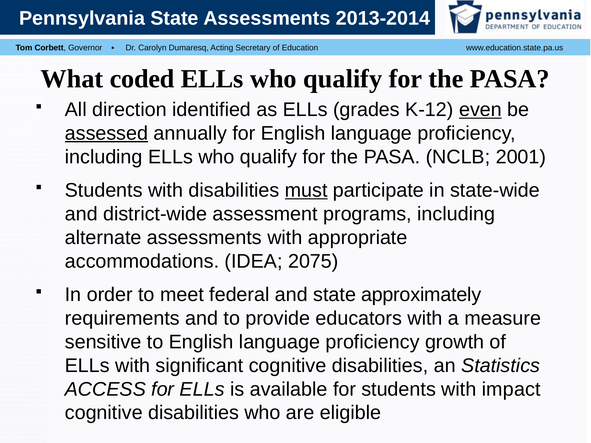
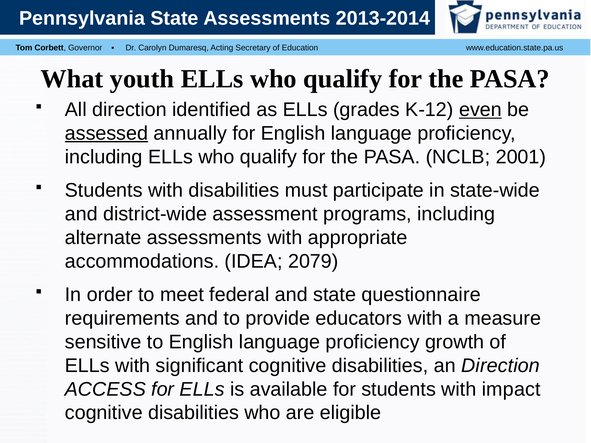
coded: coded -> youth (142, 79)
must underline: present -> none (306, 190)
2075: 2075 -> 2079 (313, 261)
approximately: approximately -> questionnaire (421, 295)
an Statistics: Statistics -> Direction (501, 366)
